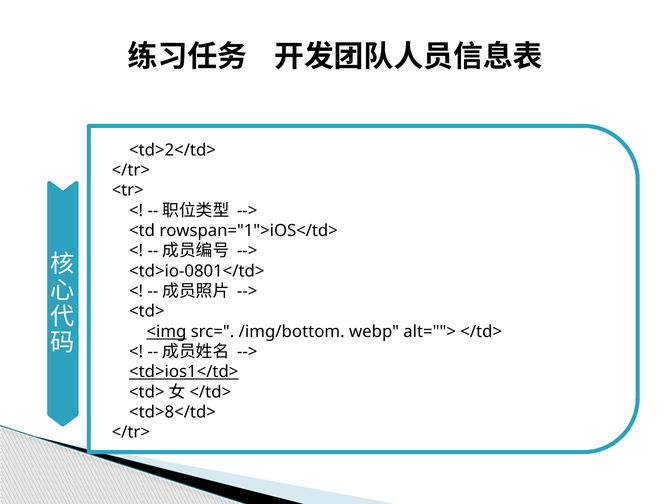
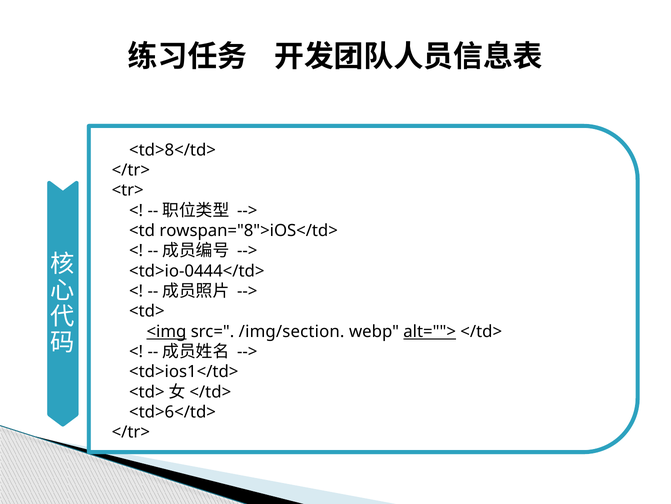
<td>2</td>: <td>2</td> -> <td>8</td> (173, 150)
rowspan="1">iOS</td>: rowspan="1">iOS</td> -> rowspan="8">iOS</td> (249, 230)
<td>io-0801</td>: <td>io-0801</td> -> <td>io-0444</td> (197, 271)
/img/bottom: /img/bottom -> /img/section (292, 331)
alt=""> underline: none -> present (430, 331)
<td>ios1</td> underline: present -> none (184, 371)
<td>8</td>: <td>8</td> -> <td>6</td> (173, 412)
